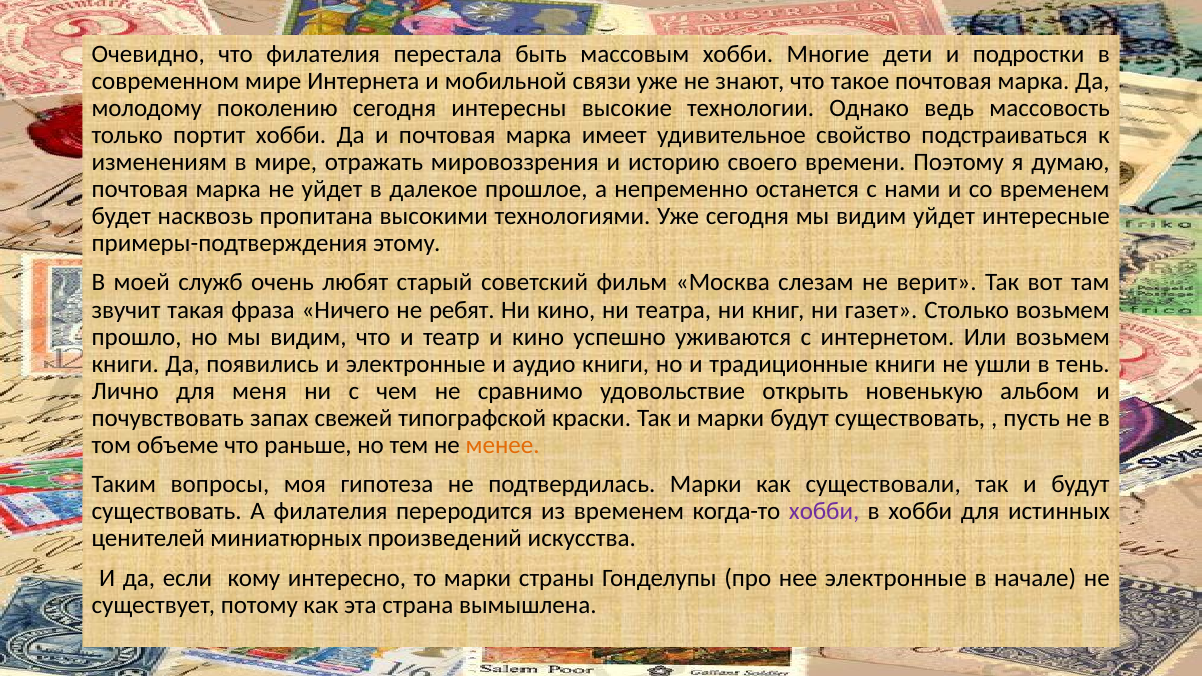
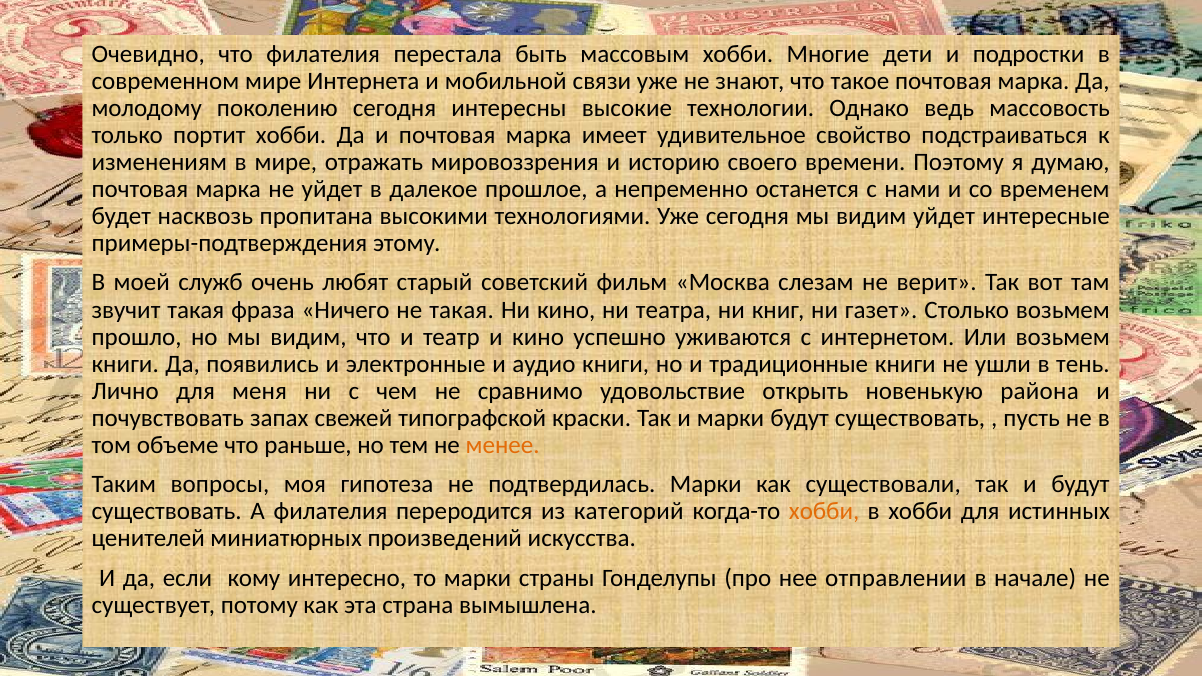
не ребят: ребят -> такая (462, 310)
альбом: альбом -> района (1040, 391)
из временем: временем -> категорий (629, 512)
хобби colour: purple -> orange (824, 512)
нее электронные: электронные -> отправлении (896, 578)
